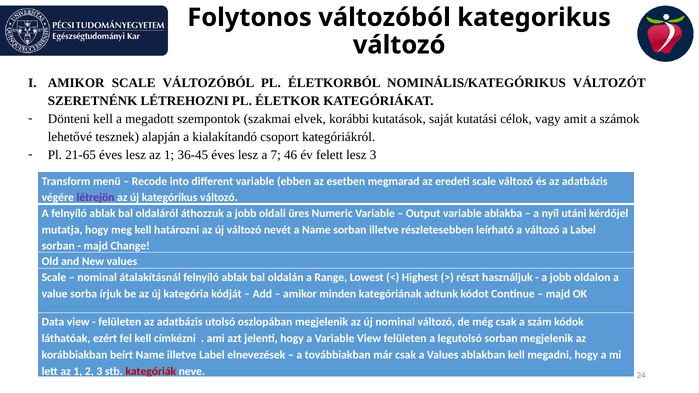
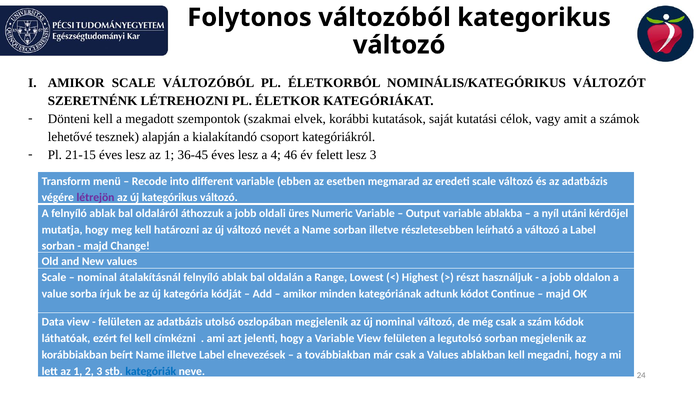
21-65: 21-65 -> 21-15 (81, 155)
7: 7 -> 4 (276, 155)
kategóriák colour: red -> blue (151, 371)
